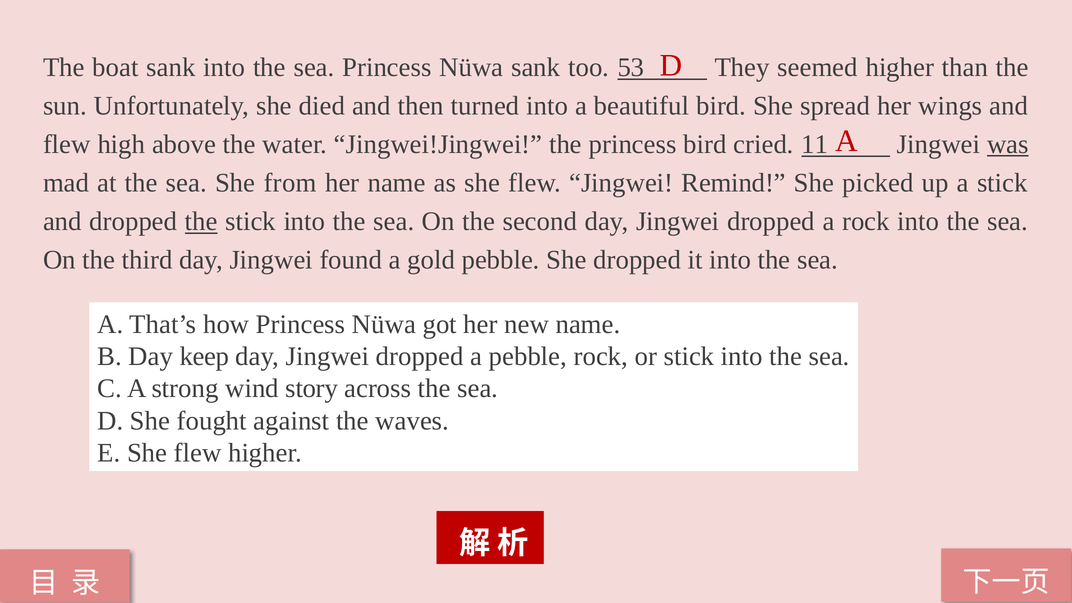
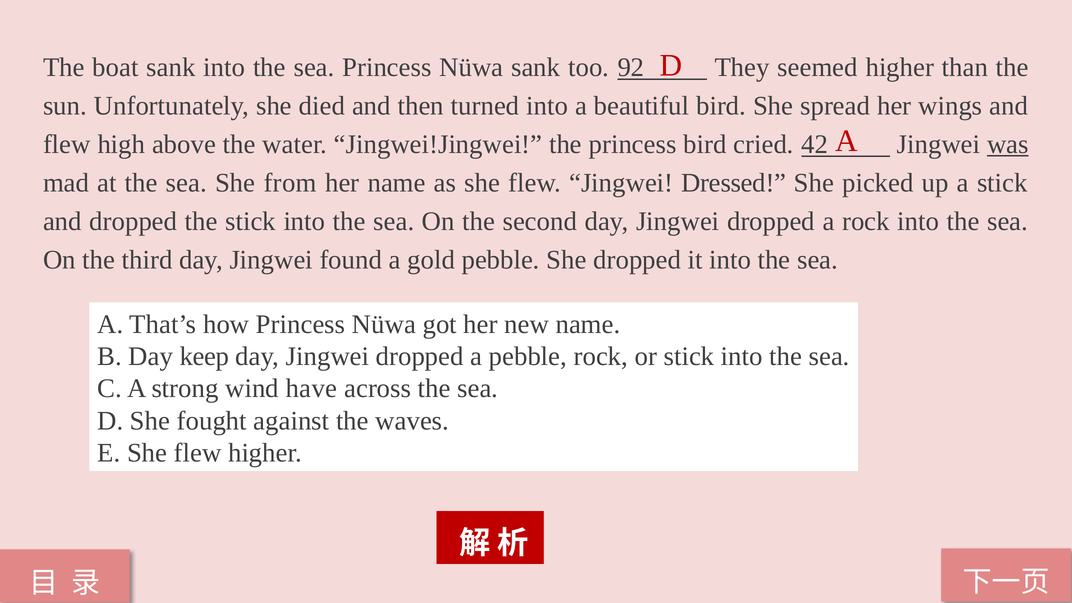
53: 53 -> 92 (631, 67)
11: 11 -> 42 (815, 144)
Remind: Remind -> Dressed (734, 183)
the underline: present -> none (201, 222)
story: story -> have (311, 389)
